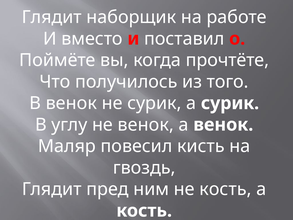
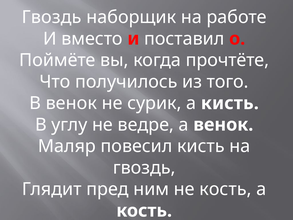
Глядит: Глядит -> Гвоздь (52, 17)
а сурик: сурик -> кисть (230, 103)
не венок: венок -> ведре (146, 125)
